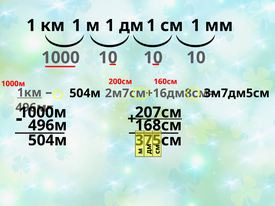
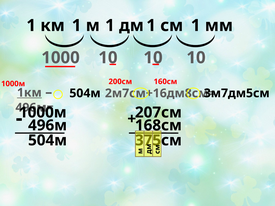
207см underline: present -> none (158, 113)
